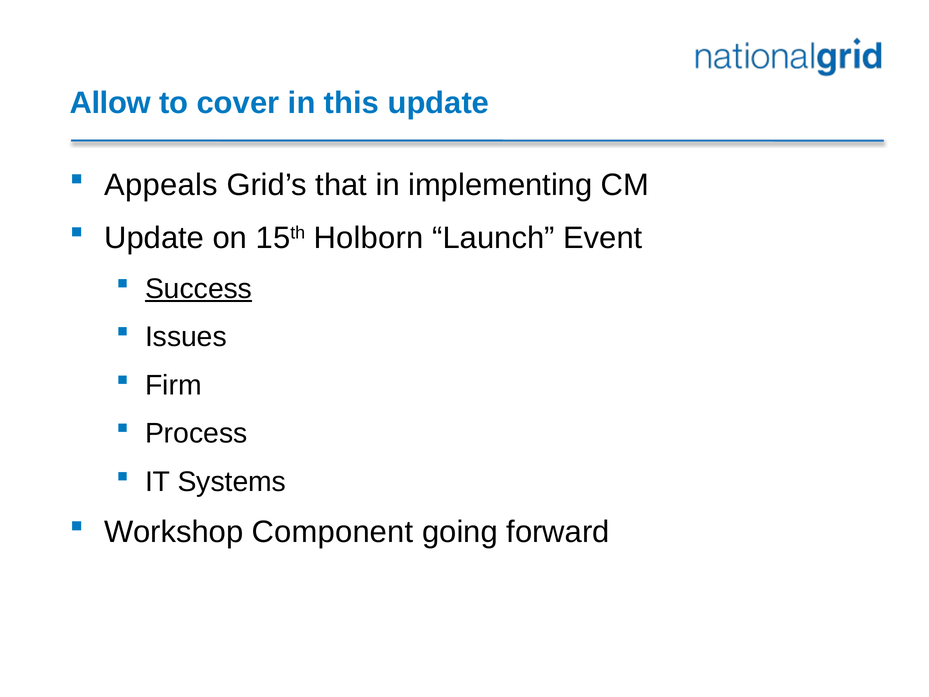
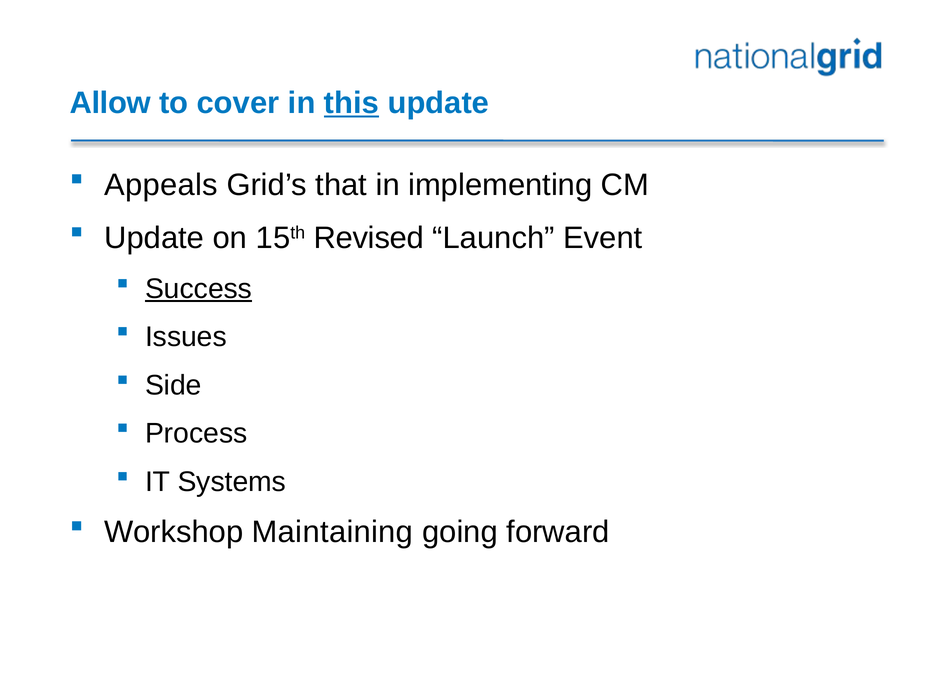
this underline: none -> present (352, 103)
Holborn: Holborn -> Revised (369, 238)
Firm: Firm -> Side (173, 385)
Component: Component -> Maintaining (333, 532)
